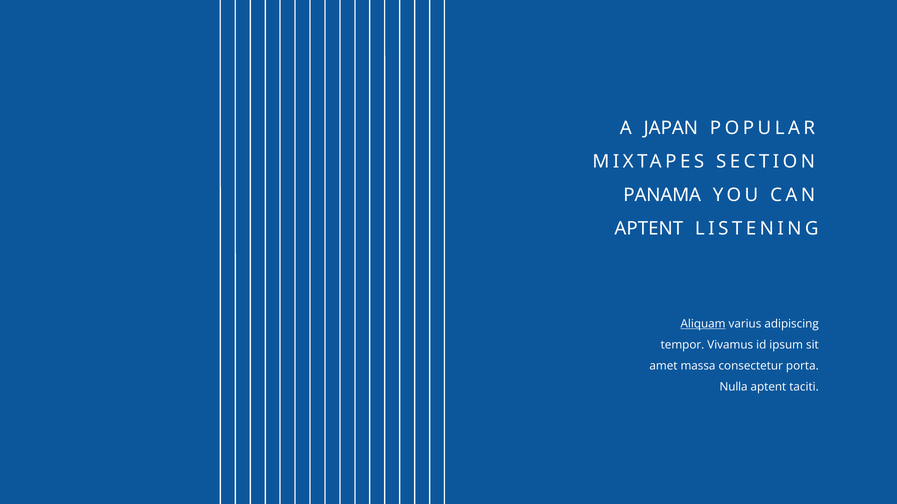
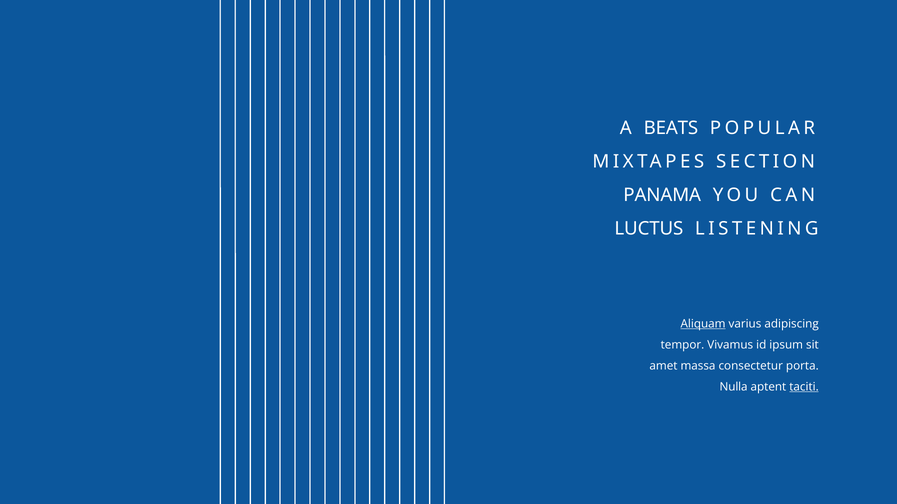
JAPAN: JAPAN -> BEATS (671, 128)
APTENT: APTENT -> LUCTUS (649, 229)
taciti underline: none -> present (804, 387)
